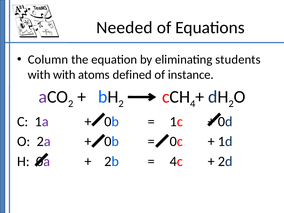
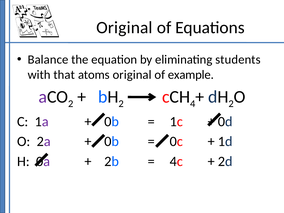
Needed: Needed -> Original (124, 27)
Column: Column -> Balance (48, 60)
with with: with -> that (64, 75)
atoms defined: defined -> original (132, 75)
instance: instance -> example (191, 75)
